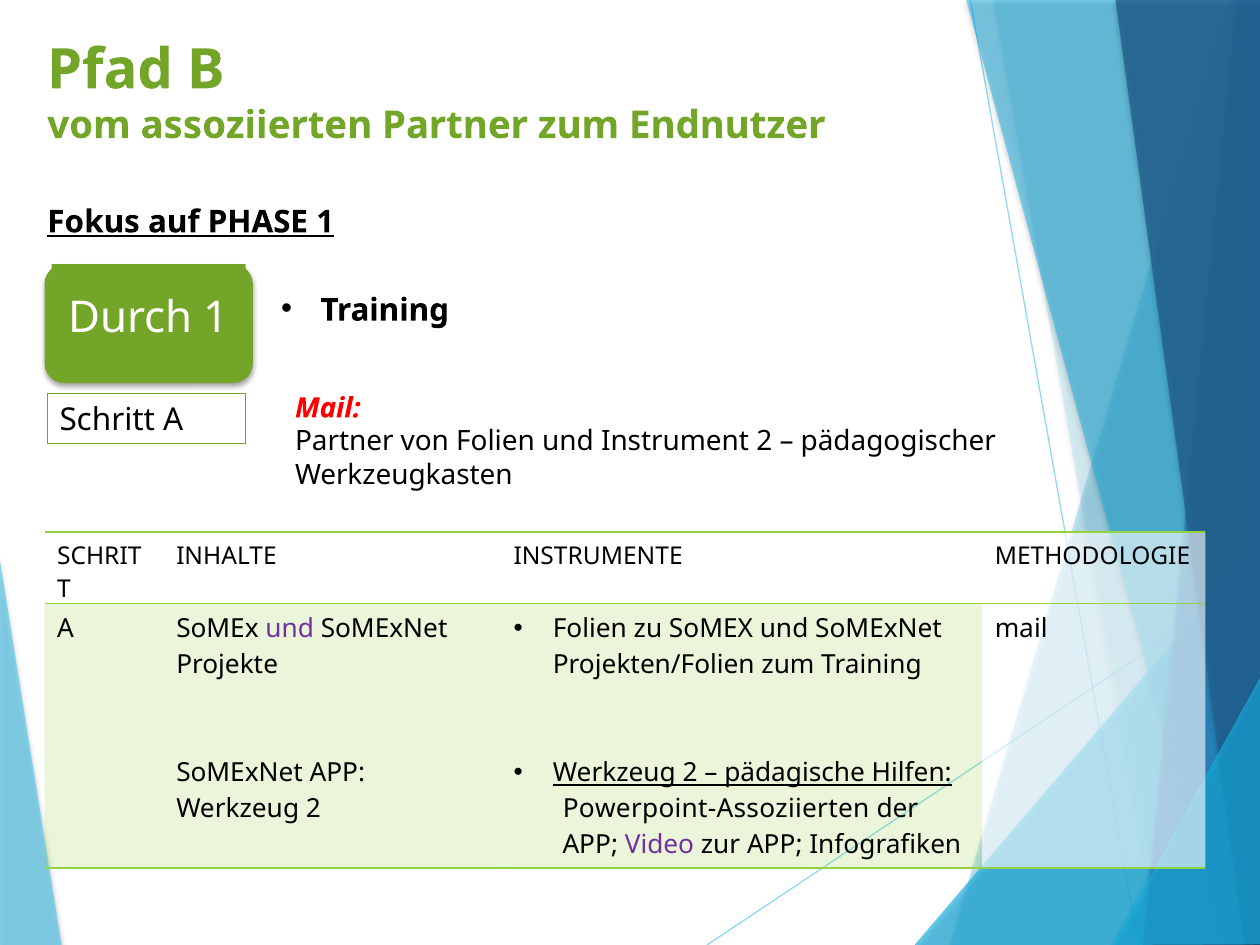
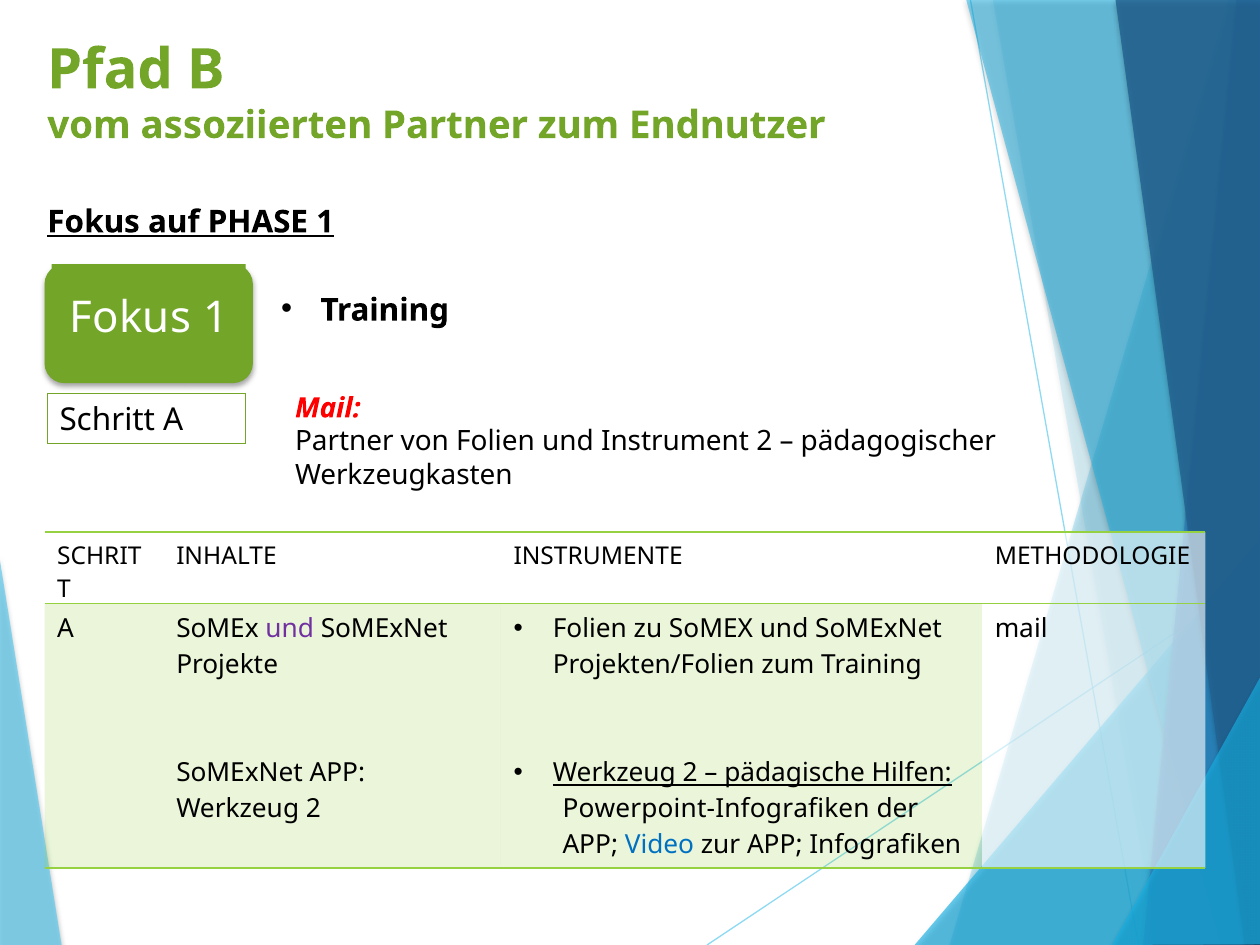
Durch: Durch -> Fokus (130, 318)
Powerpoint-Assoziierten: Powerpoint-Assoziierten -> Powerpoint-Infografiken (716, 809)
Video colour: purple -> blue (659, 845)
